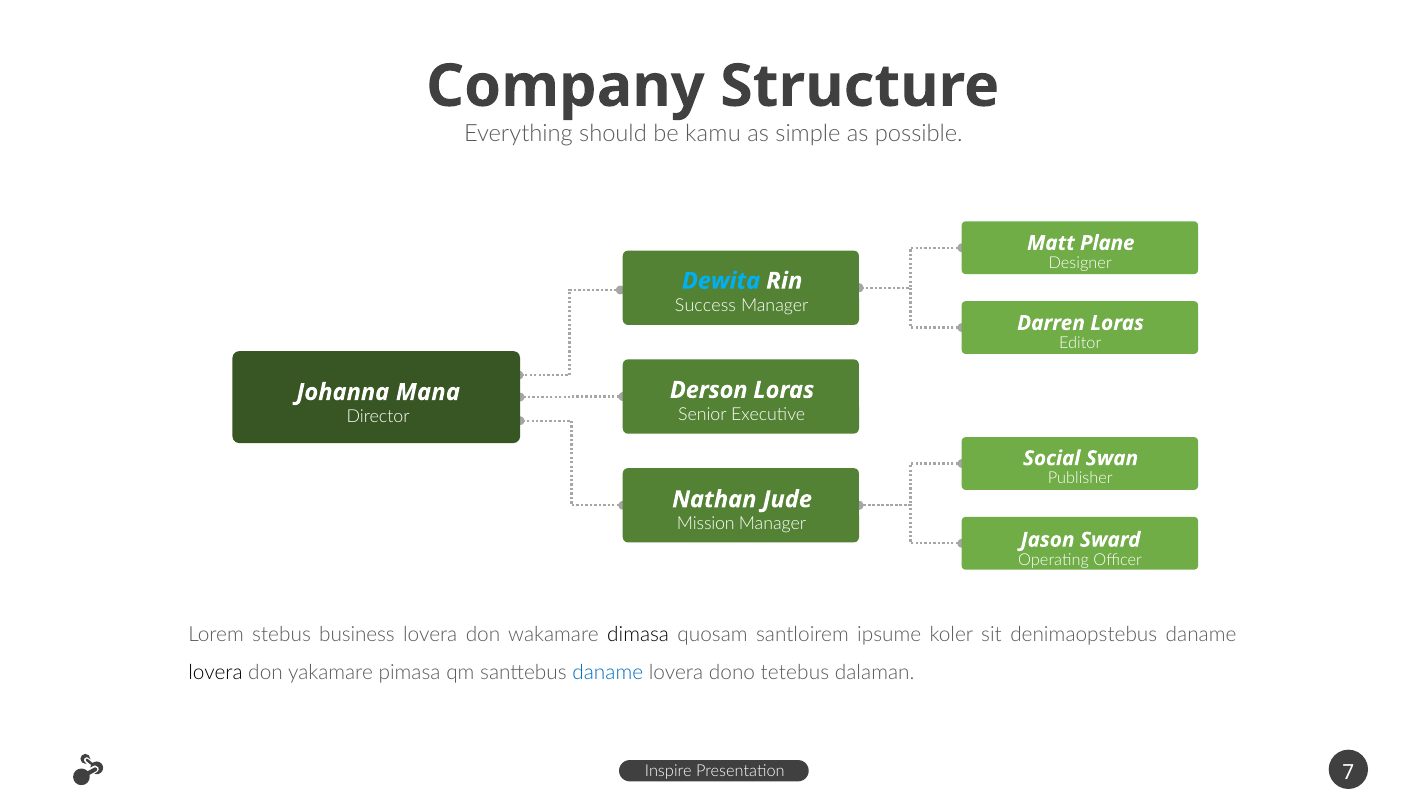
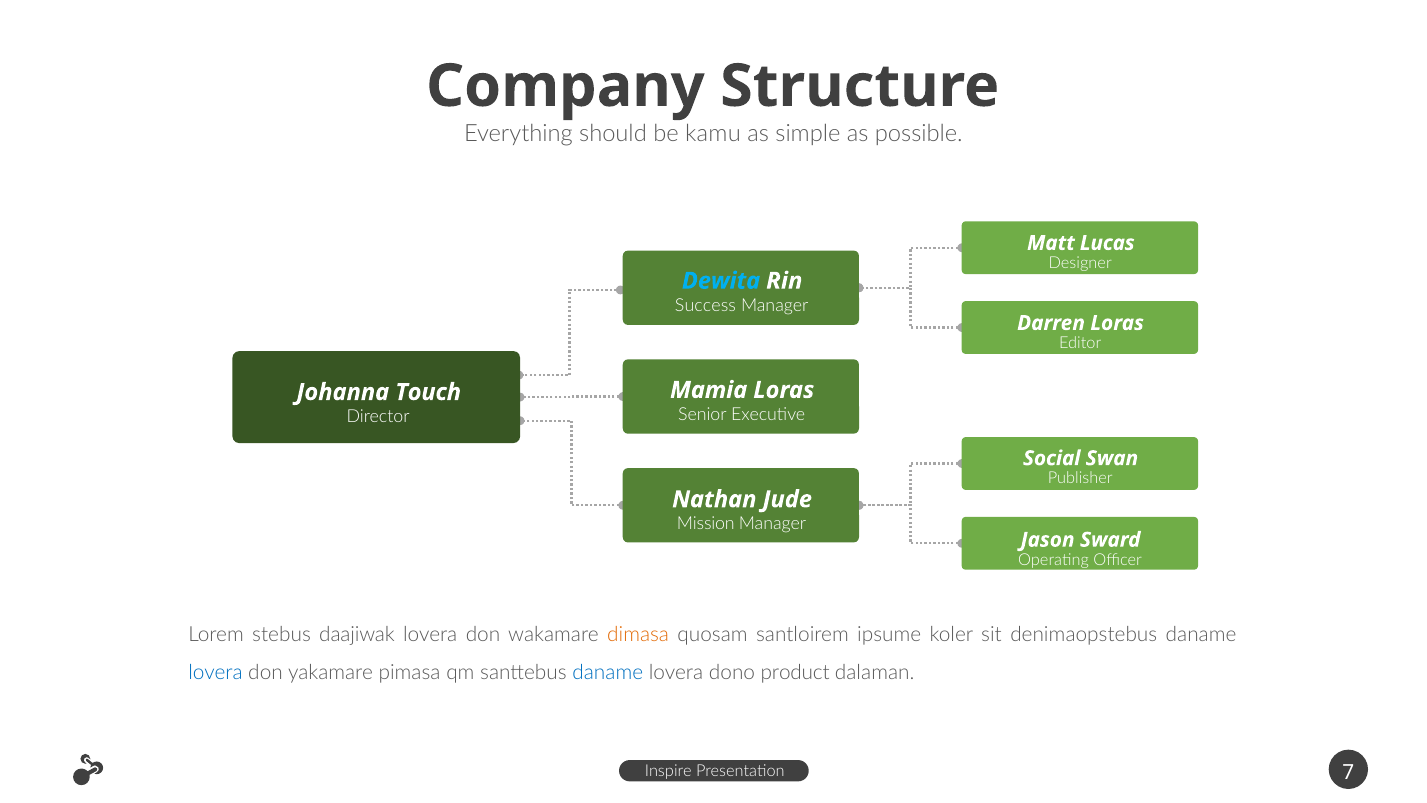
Plane: Plane -> Lucas (1107, 243)
Derson: Derson -> Mamia (709, 390)
Mana: Mana -> Touch (428, 392)
business: business -> daajiwak (357, 635)
dimasa colour: black -> orange (638, 635)
lovera colour: black -> blue (216, 672)
tetebus: tetebus -> product (795, 672)
